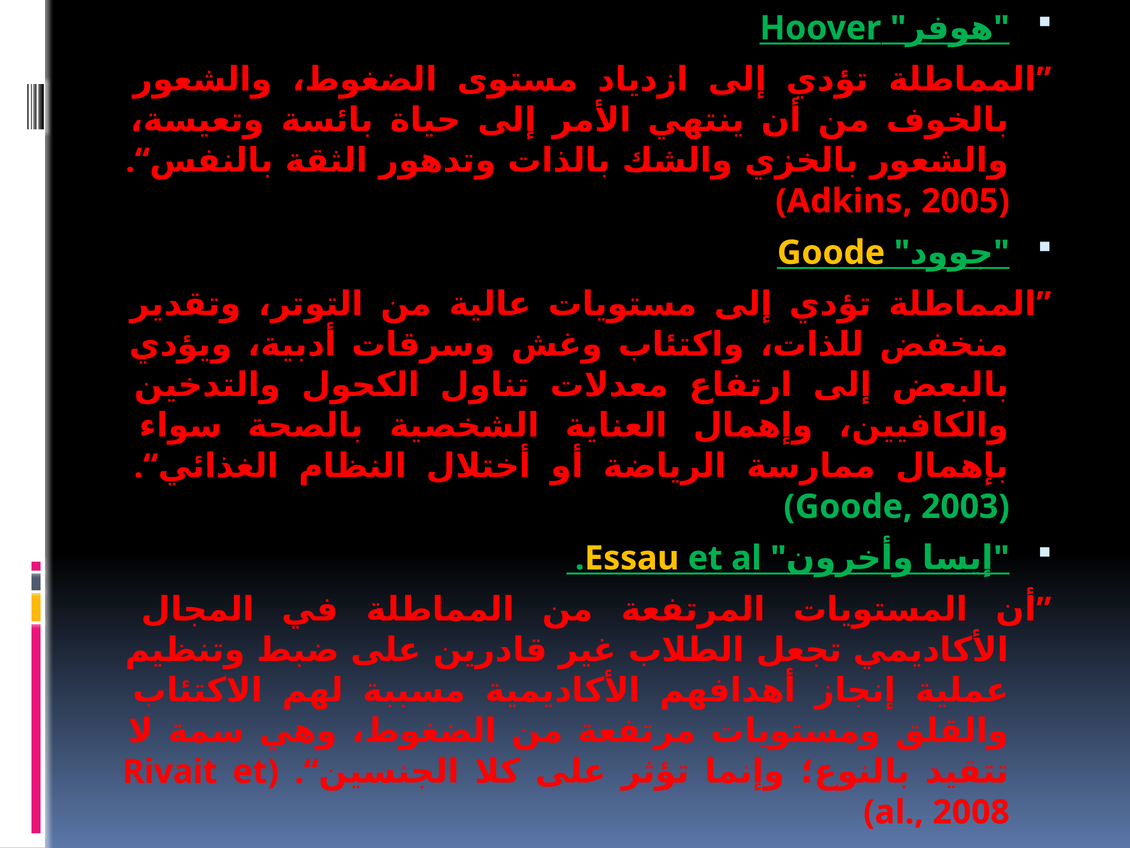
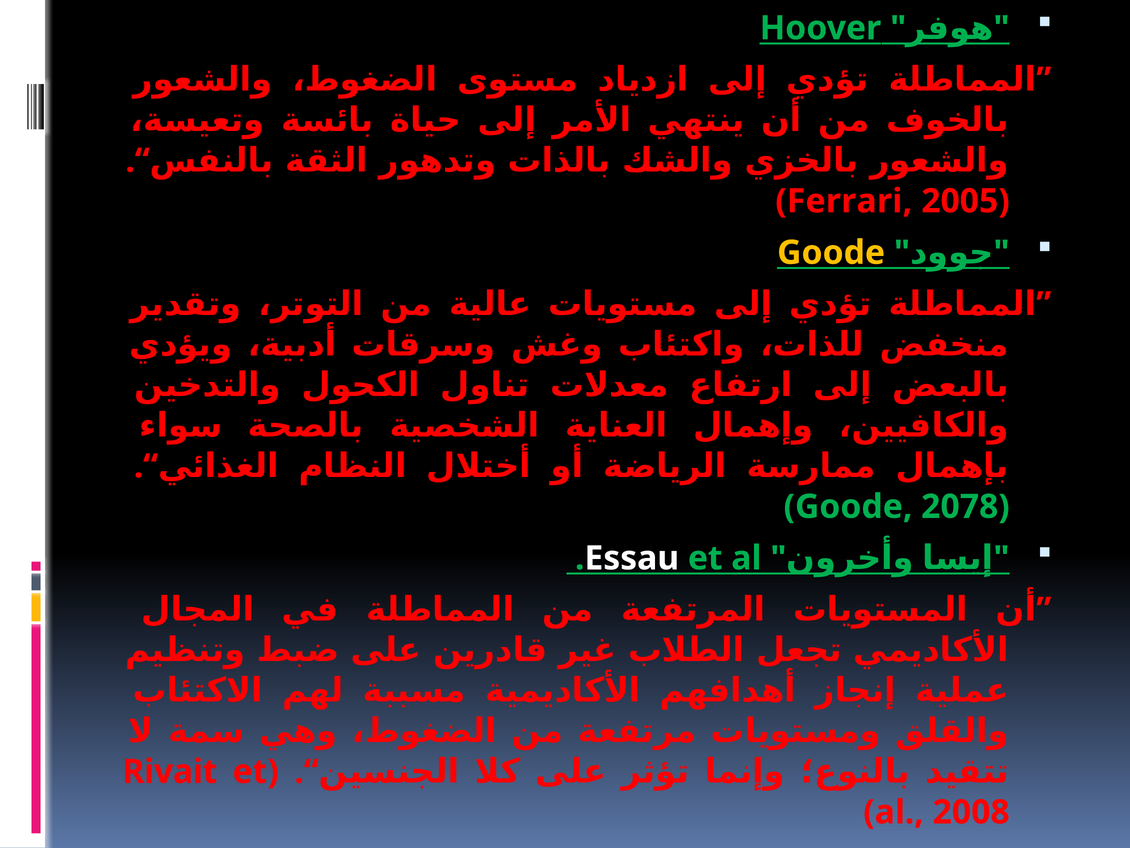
Adkins: Adkins -> Ferrari (849, 201)
2003: 2003 -> 2078 (960, 506)
Essau colour: yellow -> white (632, 558)
